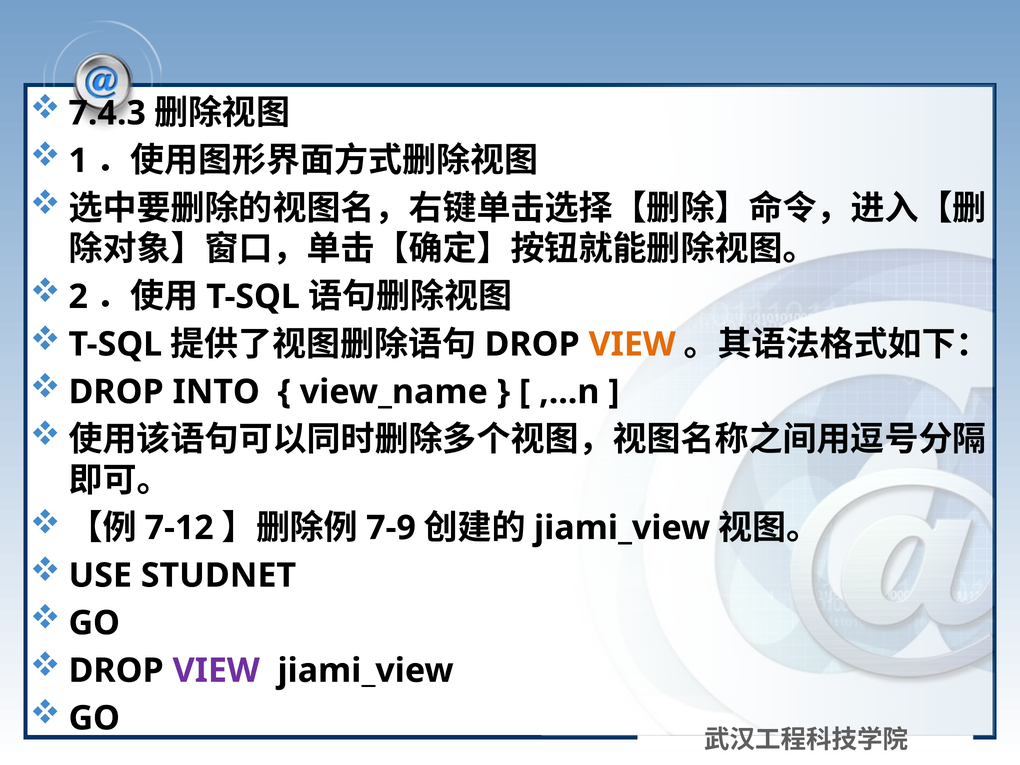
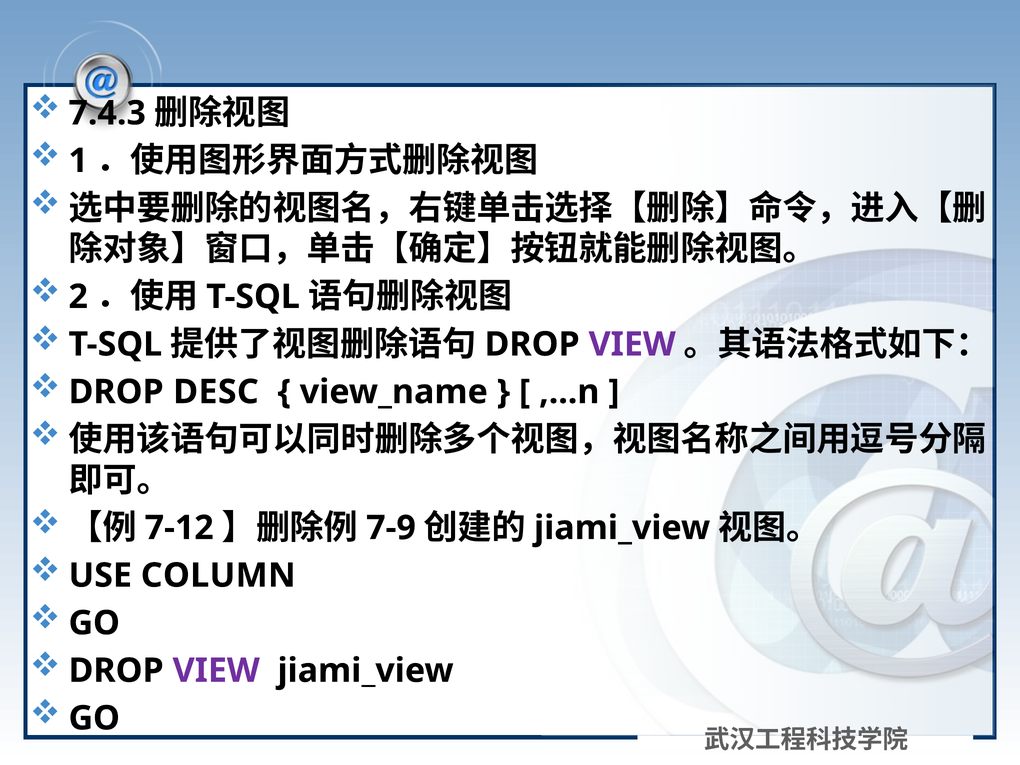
VIEW colour: orange -> purple (632, 344)
INTO: INTO -> DESC (216, 392)
STUDNET: STUDNET -> COLUMN (218, 575)
